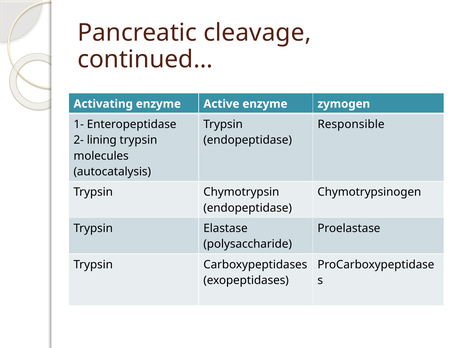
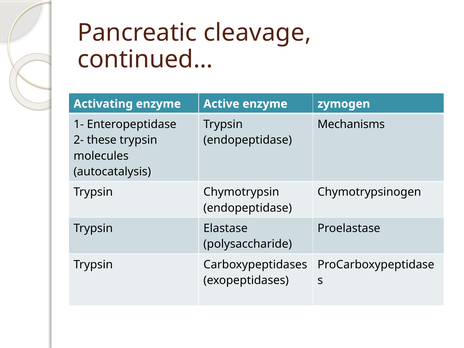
Responsible: Responsible -> Mechanisms (351, 124)
lining: lining -> these (102, 140)
